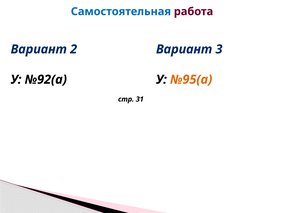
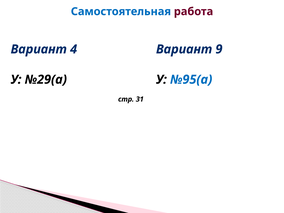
2: 2 -> 4 (74, 49)
3: 3 -> 9 (219, 49)
№92(а: №92(а -> №29(а (46, 80)
№95(а colour: orange -> blue (191, 80)
